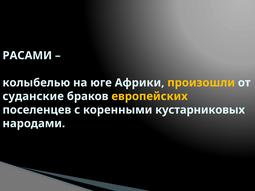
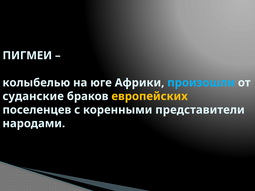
РАСАМИ: РАСАМИ -> ПИГМЕИ (27, 56)
произошли colour: yellow -> light blue (201, 83)
кустарниковых: кустарниковых -> представители (200, 110)
